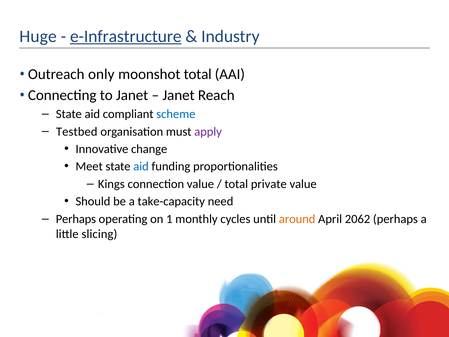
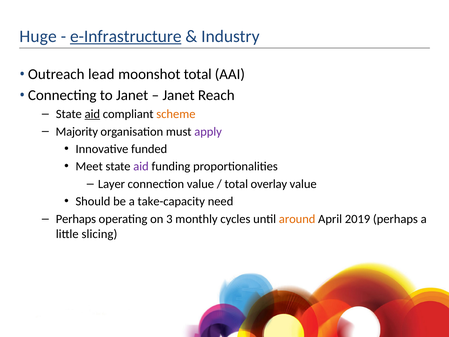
only: only -> lead (101, 74)
aid underline: none -> present (92, 114)
scheme colour: blue -> orange (176, 114)
Testbed: Testbed -> Majority (77, 131)
change: change -> funded (149, 149)
aid colour: blue -> purple (141, 166)
Kings: Kings -> Layer (111, 184)
private: private -> overlay (269, 184)
1: 1 -> 3 (169, 219)
2062: 2062 -> 2019 (358, 219)
